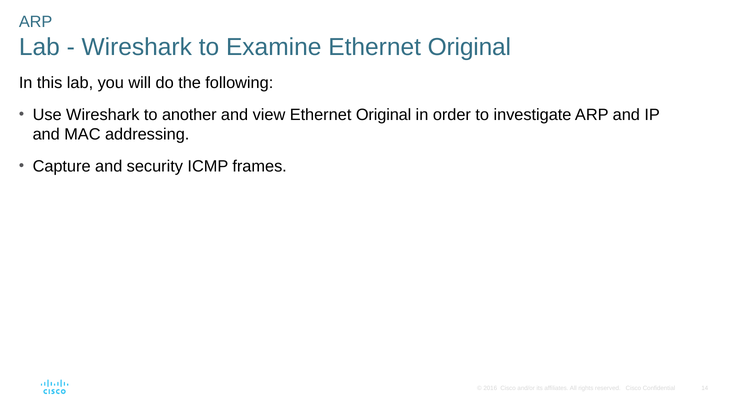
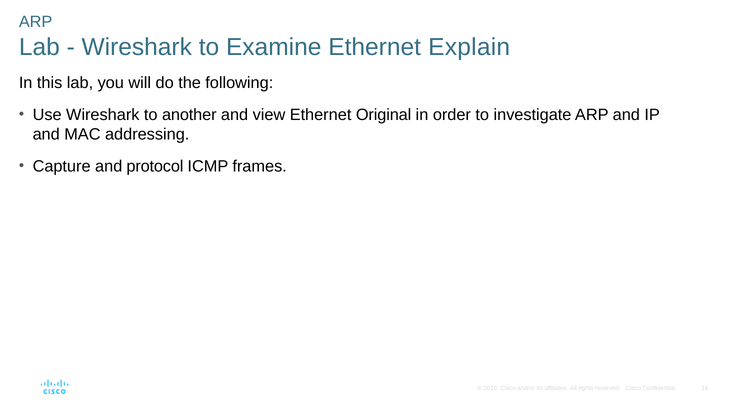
Examine Ethernet Original: Original -> Explain (469, 47)
security: security -> protocol (155, 166)
